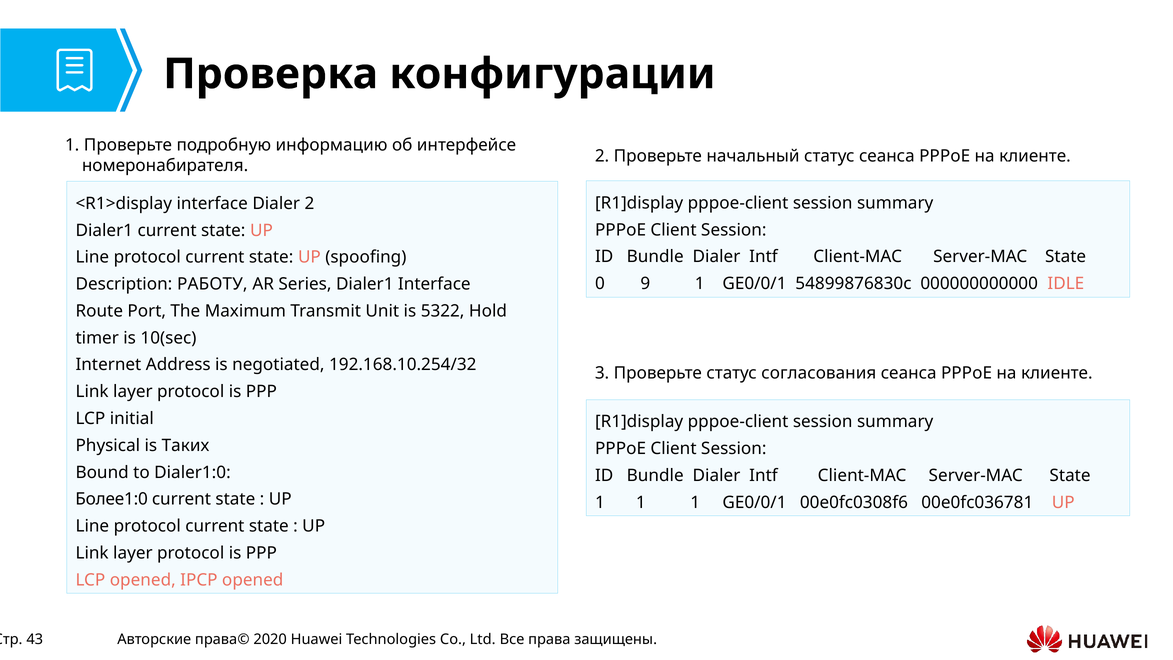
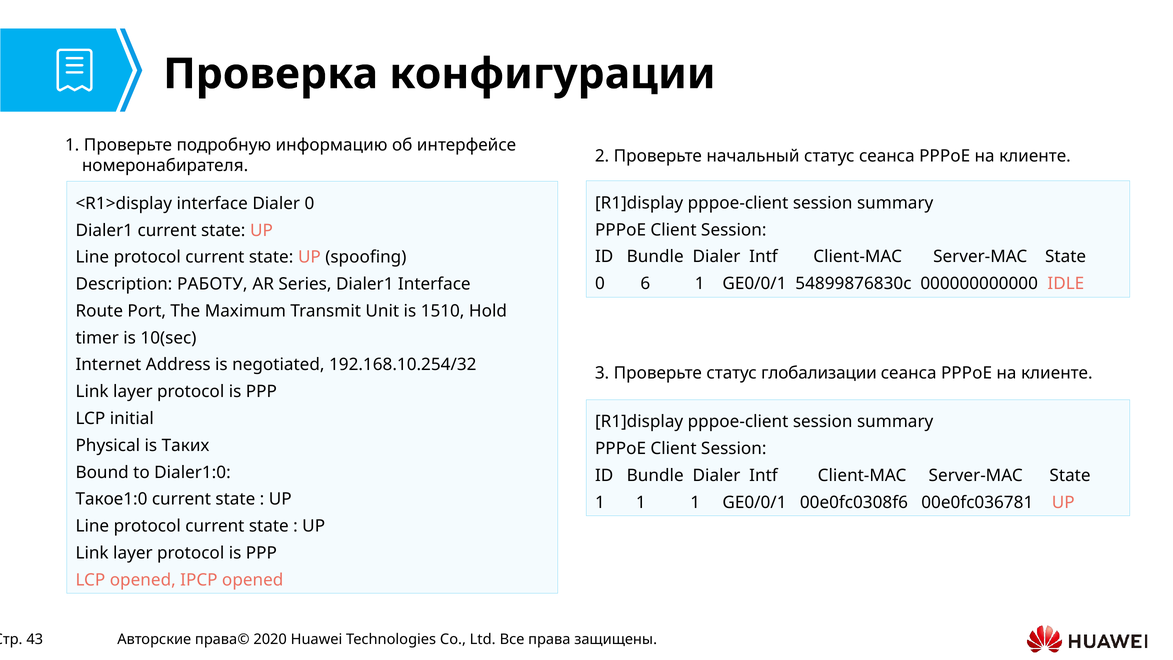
Dialer 2: 2 -> 0 (309, 203)
9: 9 -> 6 (645, 284)
5322: 5322 -> 1510 (443, 311)
согласования: согласования -> глобализации (819, 373)
Более1:0: Более1:0 -> Такое1:0 (112, 499)
